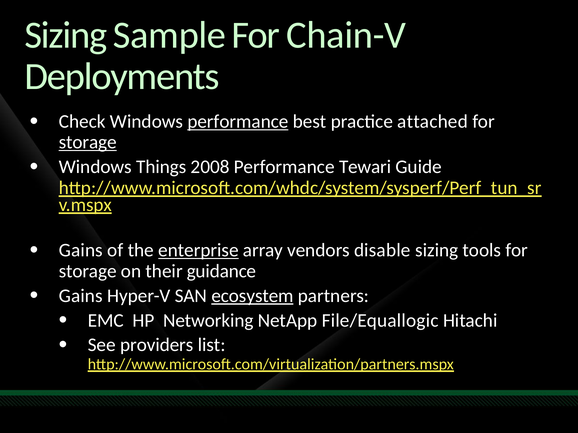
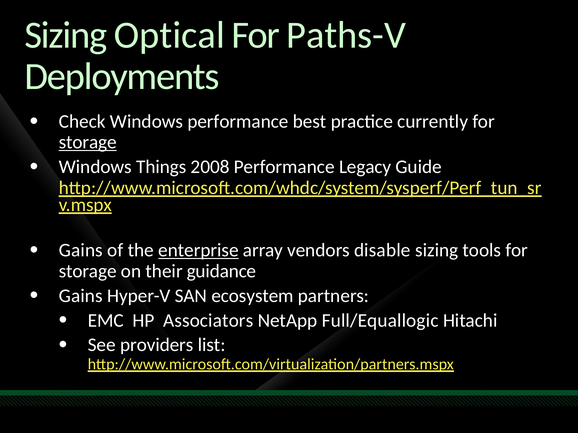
Sample: Sample -> Optical (169, 35)
Chain-V: Chain-V -> Paths-V (346, 35)
performance underline: present -> none (238, 122)
attached: attached -> currently (433, 122)
Tewari: Tewari -> Legacy (365, 167)
ecosystem underline: present -> none (253, 296)
Networking: Networking -> Associators (208, 321)
File/Equallogic: File/Equallogic -> Full/Equallogic (380, 321)
